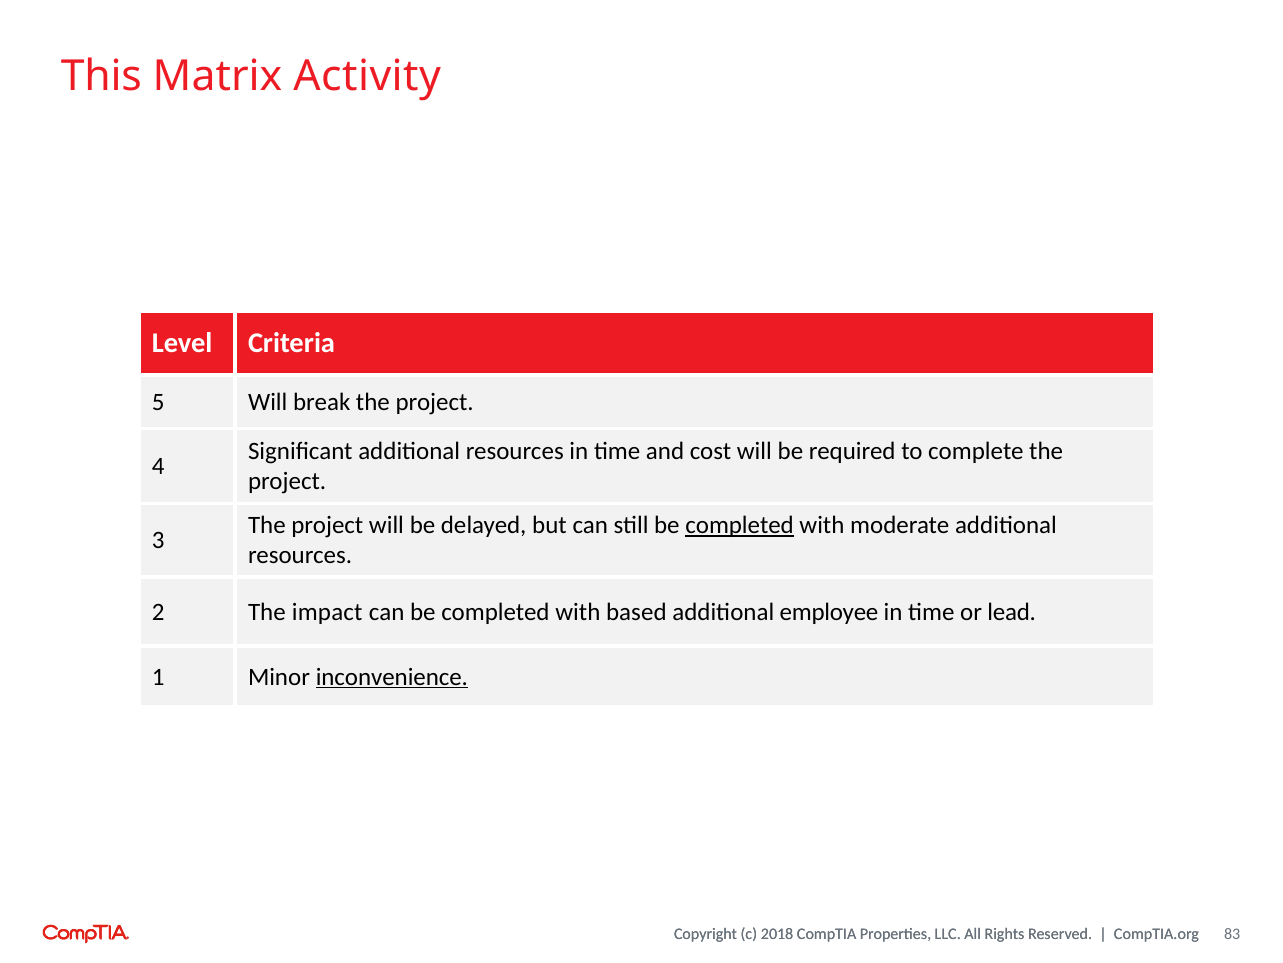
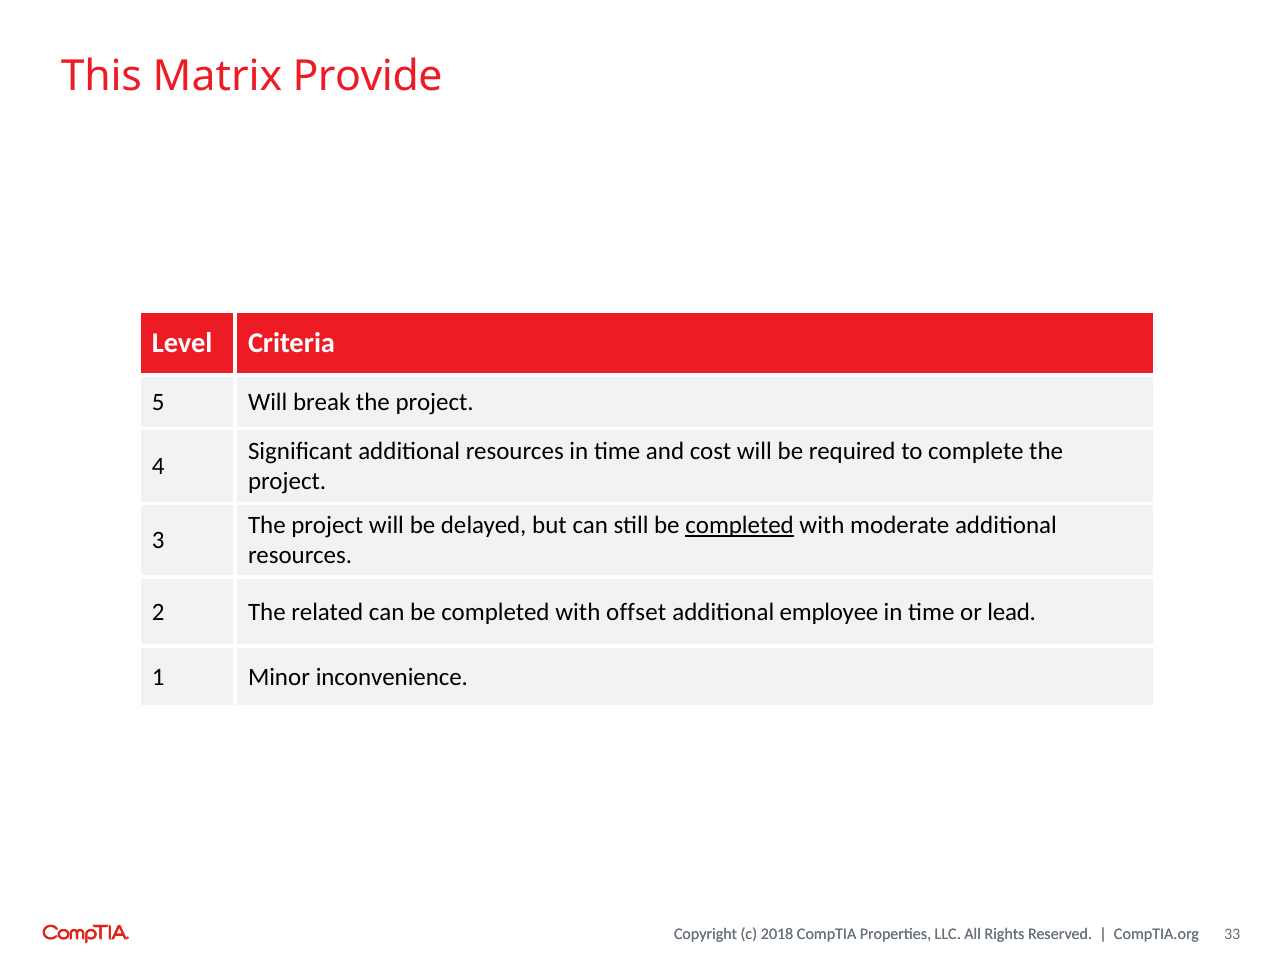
Activity: Activity -> Provide (368, 76)
impact: impact -> related (327, 611)
based: based -> offset (636, 611)
inconvenience underline: present -> none (392, 676)
83: 83 -> 33 (1232, 933)
